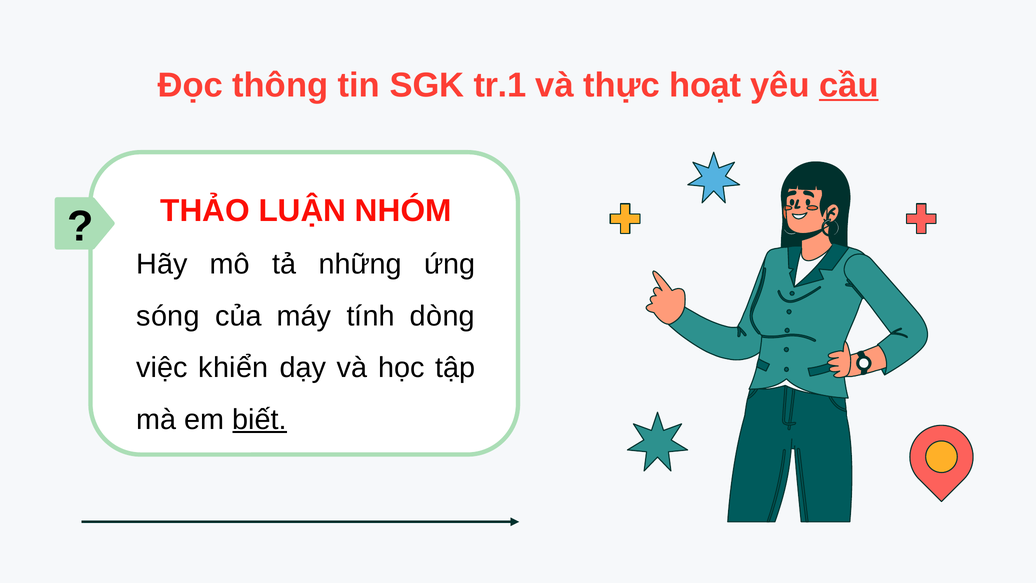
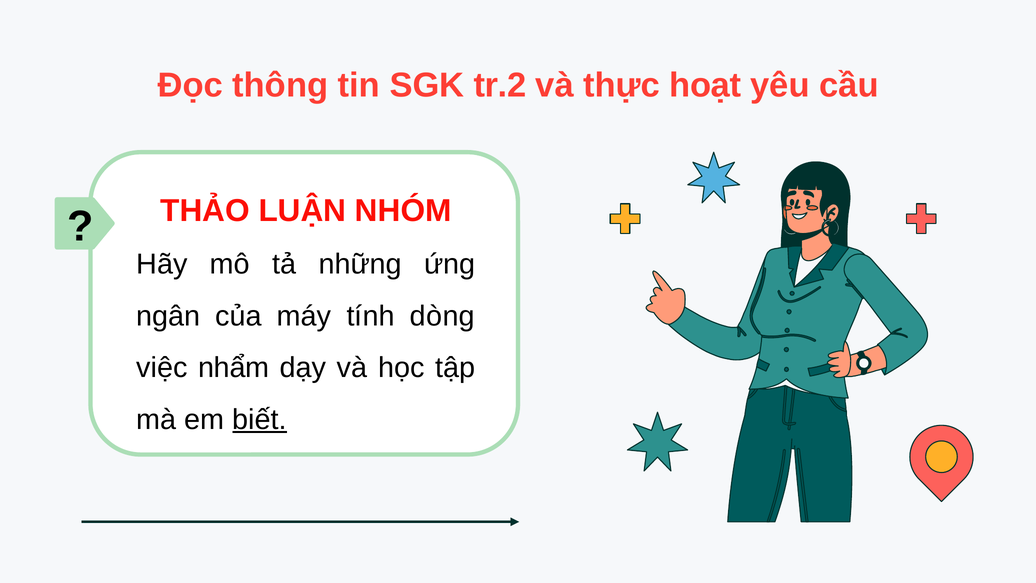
tr.1: tr.1 -> tr.2 (500, 85)
cầu underline: present -> none (849, 85)
sóng: sóng -> ngân (168, 316)
khiển: khiển -> nhẩm (234, 368)
